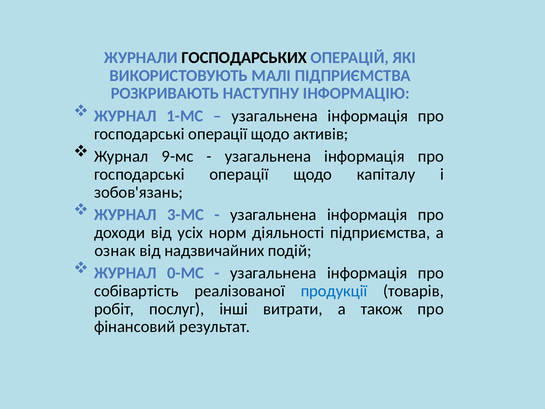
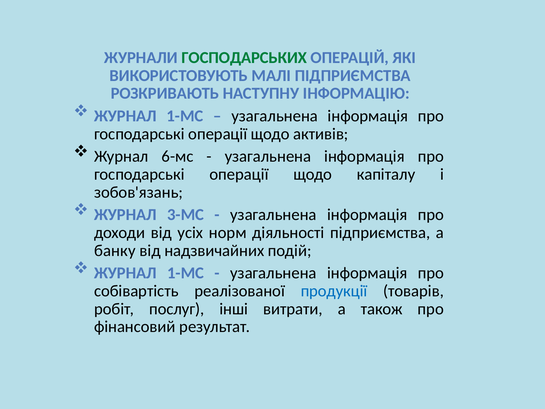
ГОСПОДАРСЬКИХ colour: black -> green (244, 57)
9-мс: 9-мс -> 6-мс (177, 156)
ознак: ознак -> банку (115, 250)
0-МС: 0-МС -> 1-МС (186, 273)
